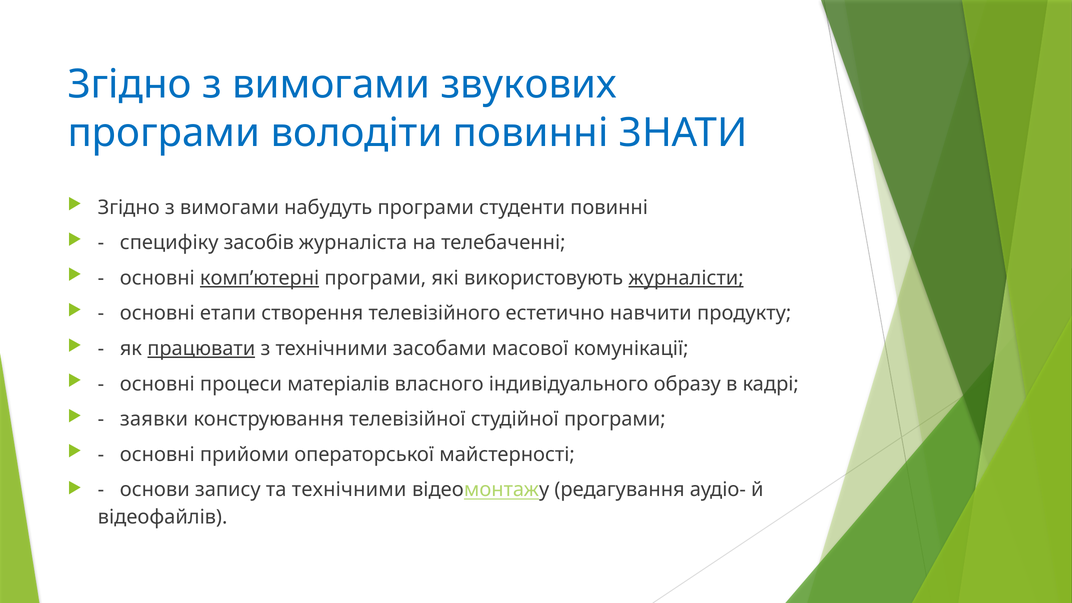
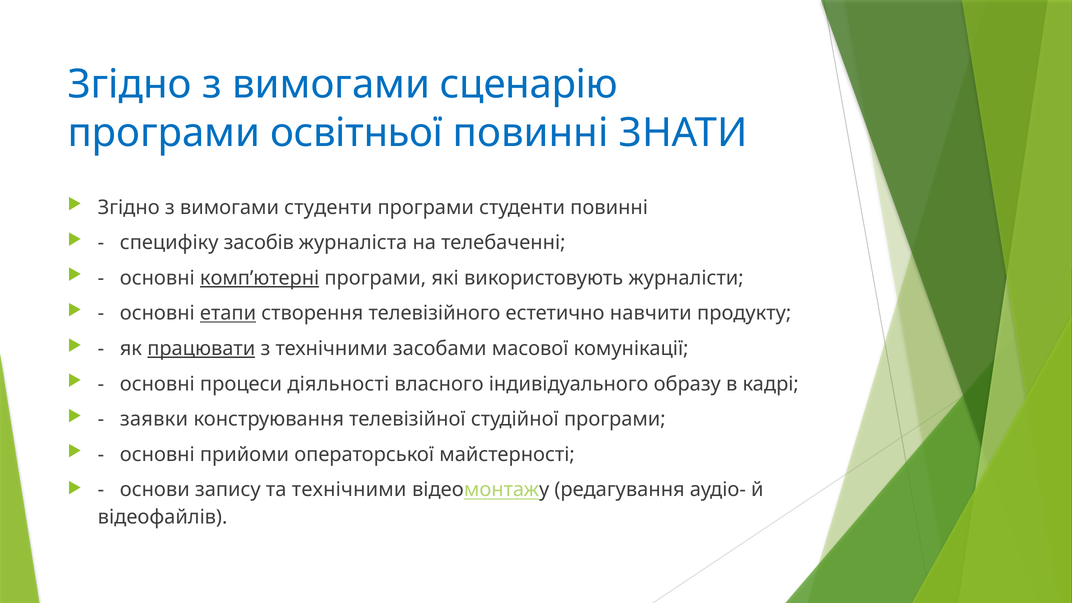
звукових: звукових -> сценарію (529, 85)
володіти: володіти -> освітньої (357, 133)
вимогами набудуть: набудуть -> студенти (328, 207)
журналісти underline: present -> none (686, 278)
етапи underline: none -> present (228, 313)
матеріалів: матеріалів -> діяльності (338, 384)
